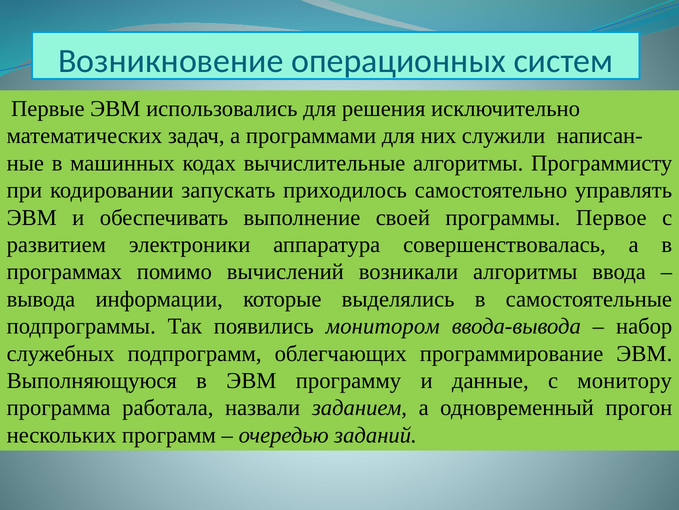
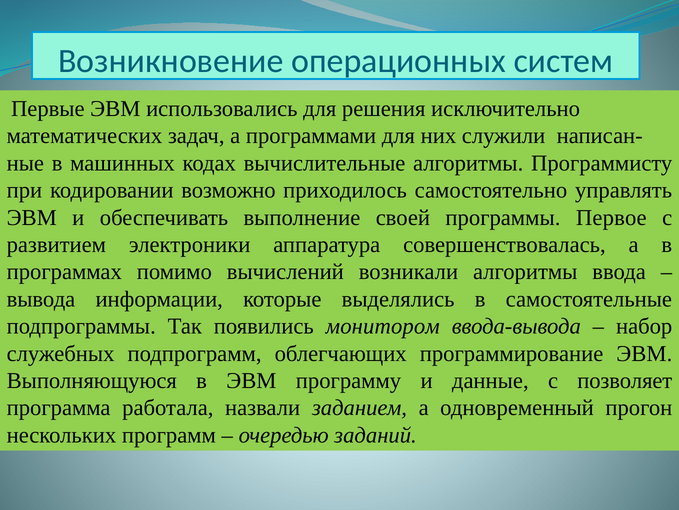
запускать: запускать -> возможно (228, 190)
монитору: монитору -> позволяет (625, 380)
